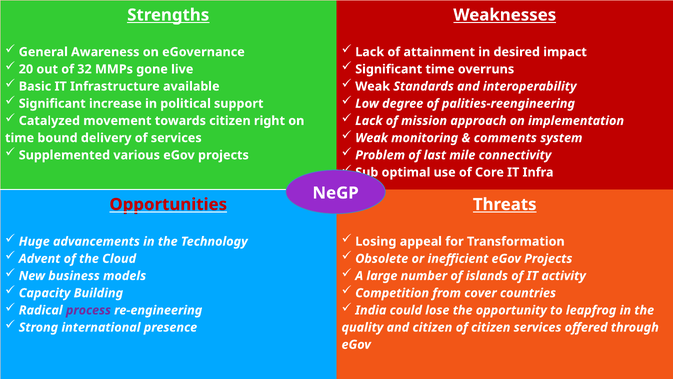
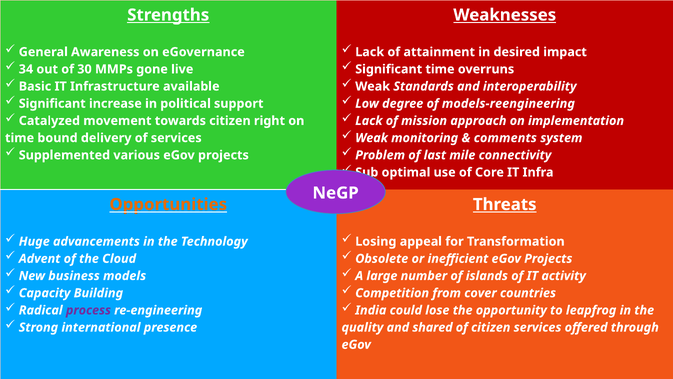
20: 20 -> 34 (26, 69)
32: 32 -> 30 (84, 69)
palities-reengineering: palities-reengineering -> models-reengineering (508, 103)
Opportunities colour: red -> orange (168, 204)
and citizen: citizen -> shared (433, 327)
